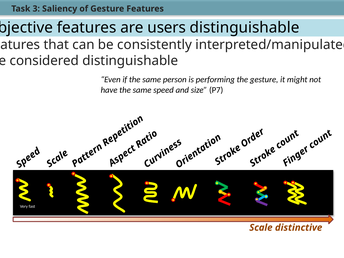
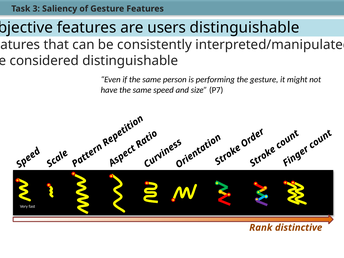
Scale: Scale -> Rank (261, 228)
